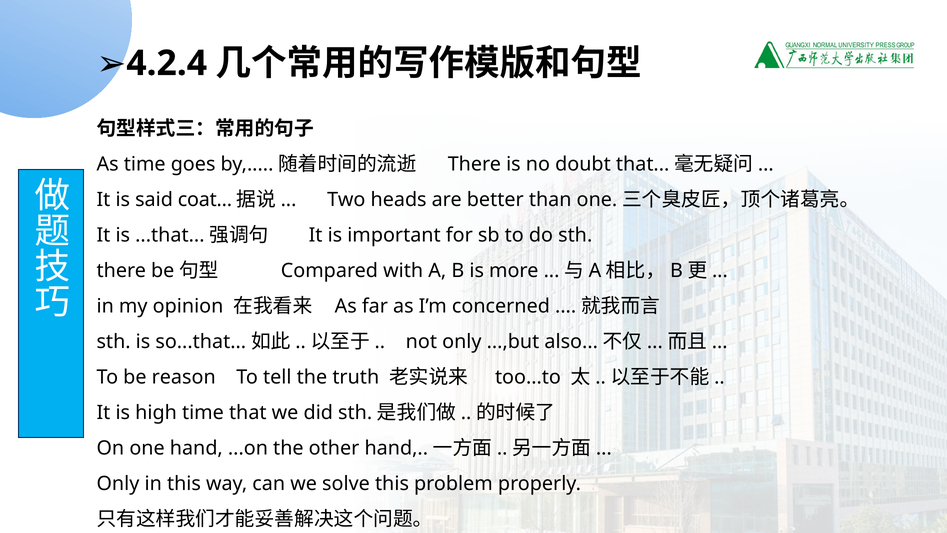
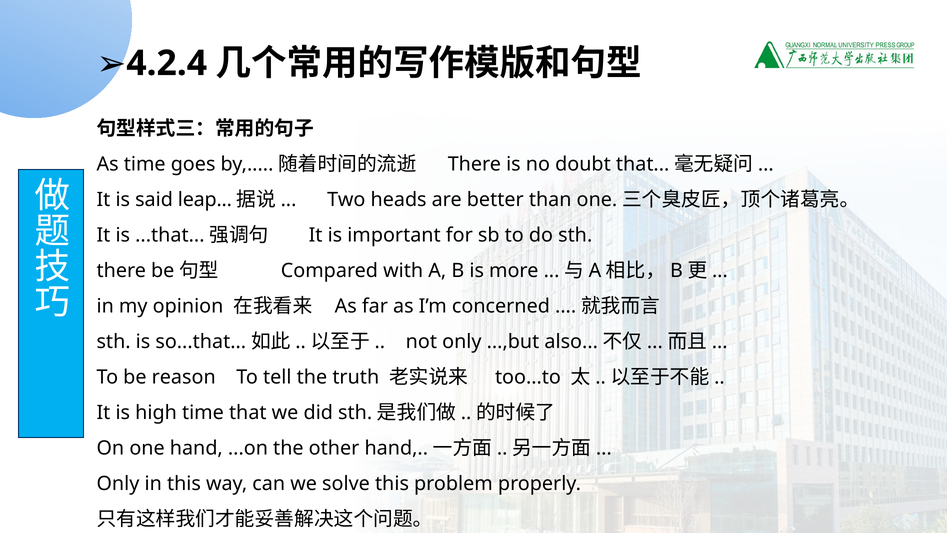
coat: coat -> leap (205, 199)
